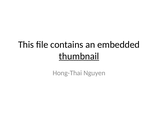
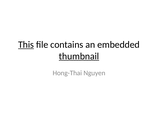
This underline: none -> present (26, 44)
